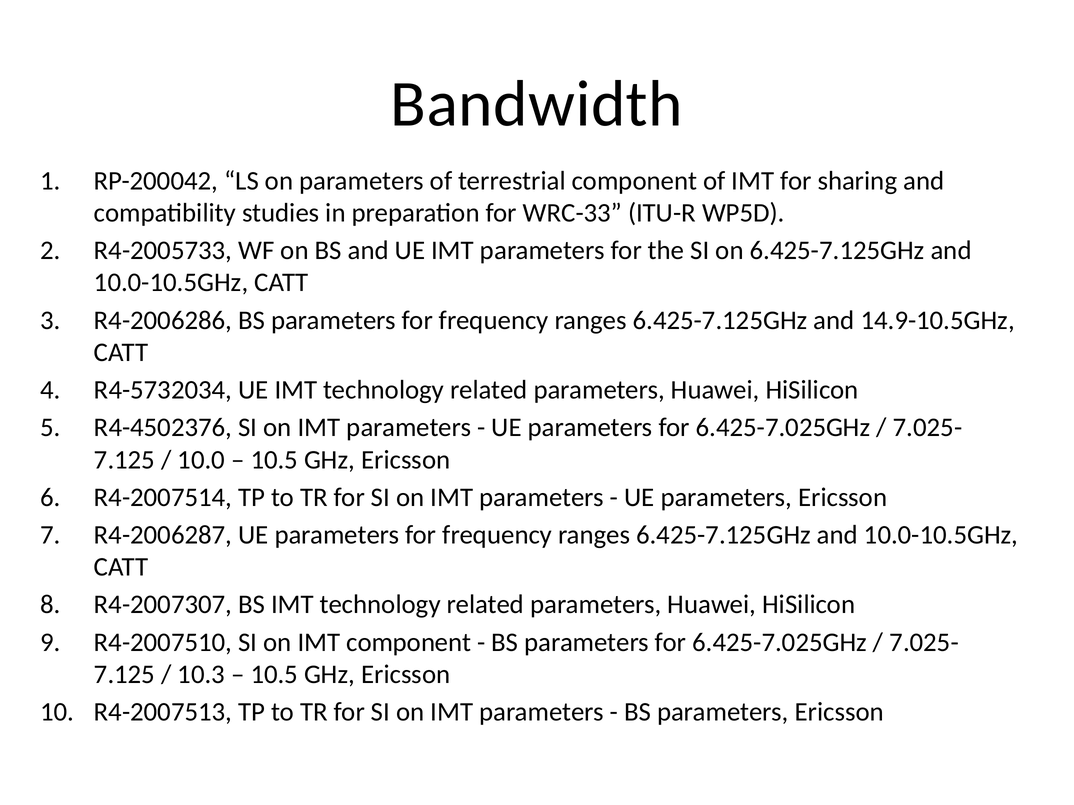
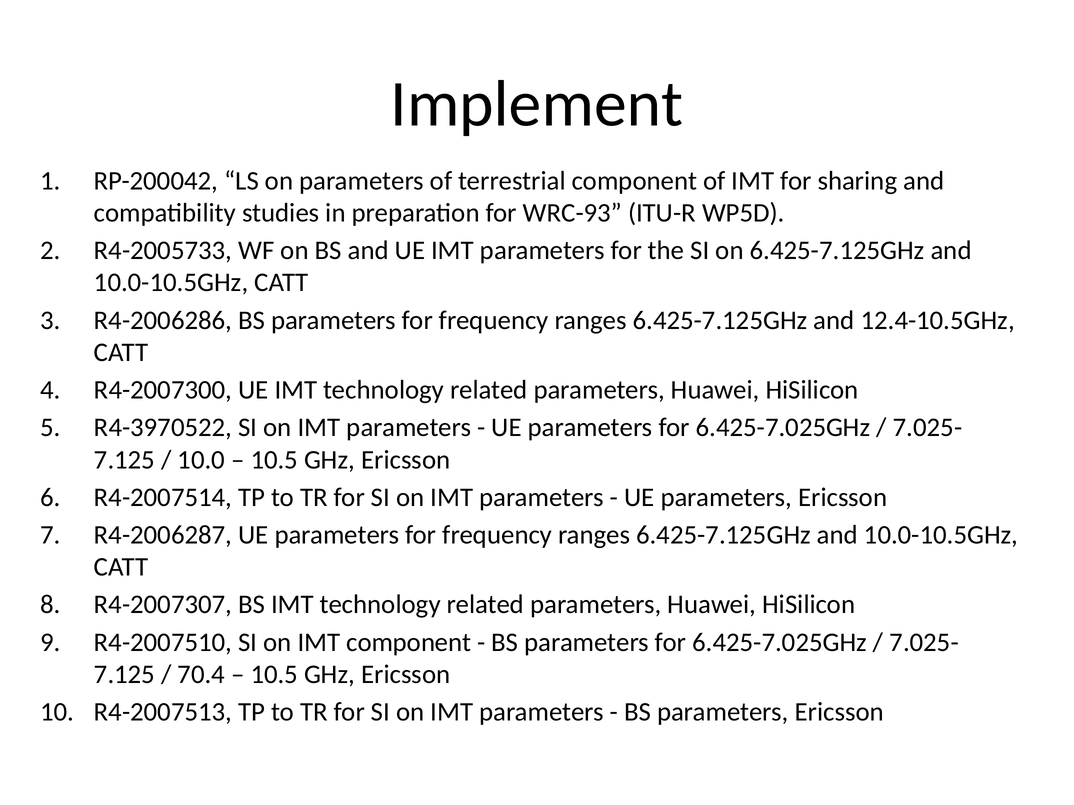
Bandwidth: Bandwidth -> Implement (537, 104)
WRC-33: WRC-33 -> WRC-93 (572, 213)
14.9-10.5GHz: 14.9-10.5GHz -> 12.4-10.5GHz (938, 320)
R4-5732034: R4-5732034 -> R4-2007300 (163, 390)
R4-4502376: R4-4502376 -> R4-3970522 (163, 428)
10.3: 10.3 -> 70.4 (201, 675)
